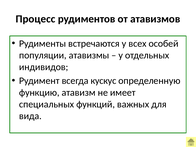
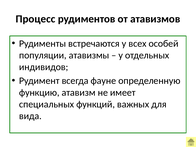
кускус: кускус -> фауне (103, 81)
